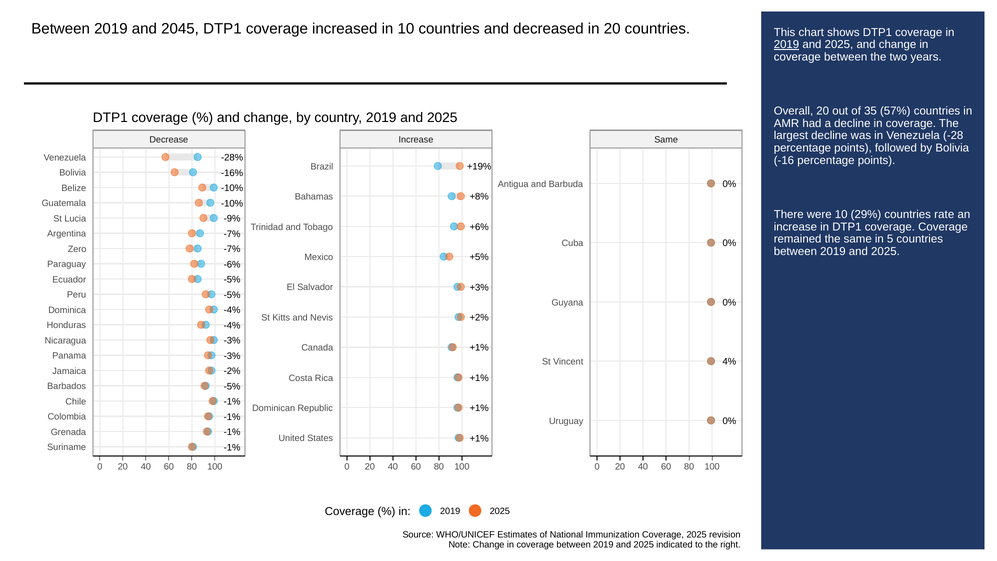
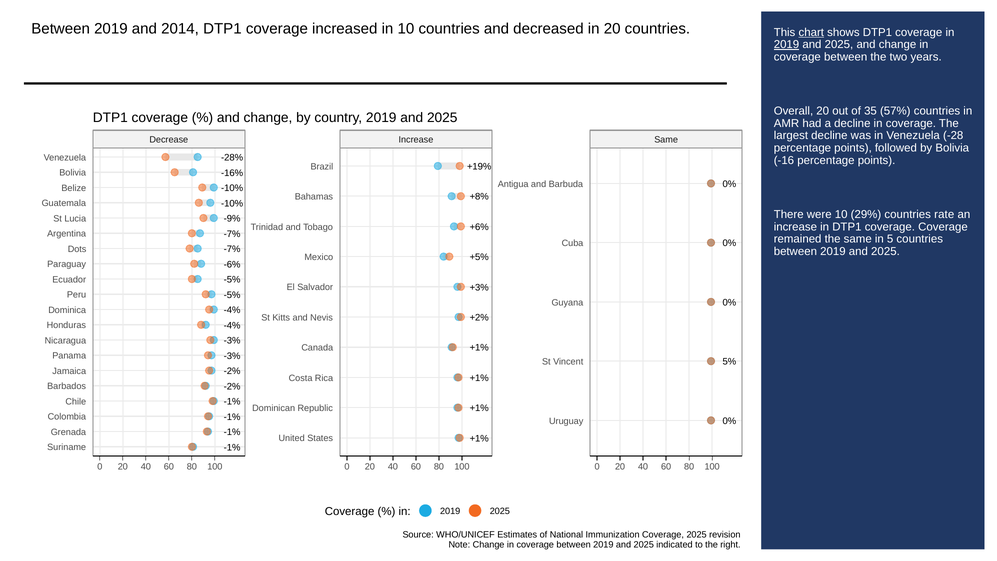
2045: 2045 -> 2014 (180, 29)
chart underline: none -> present (811, 32)
Zero: Zero -> Dots (77, 249)
4%: 4% -> 5% (729, 362)
-5%: -5% -> -2% (232, 386)
